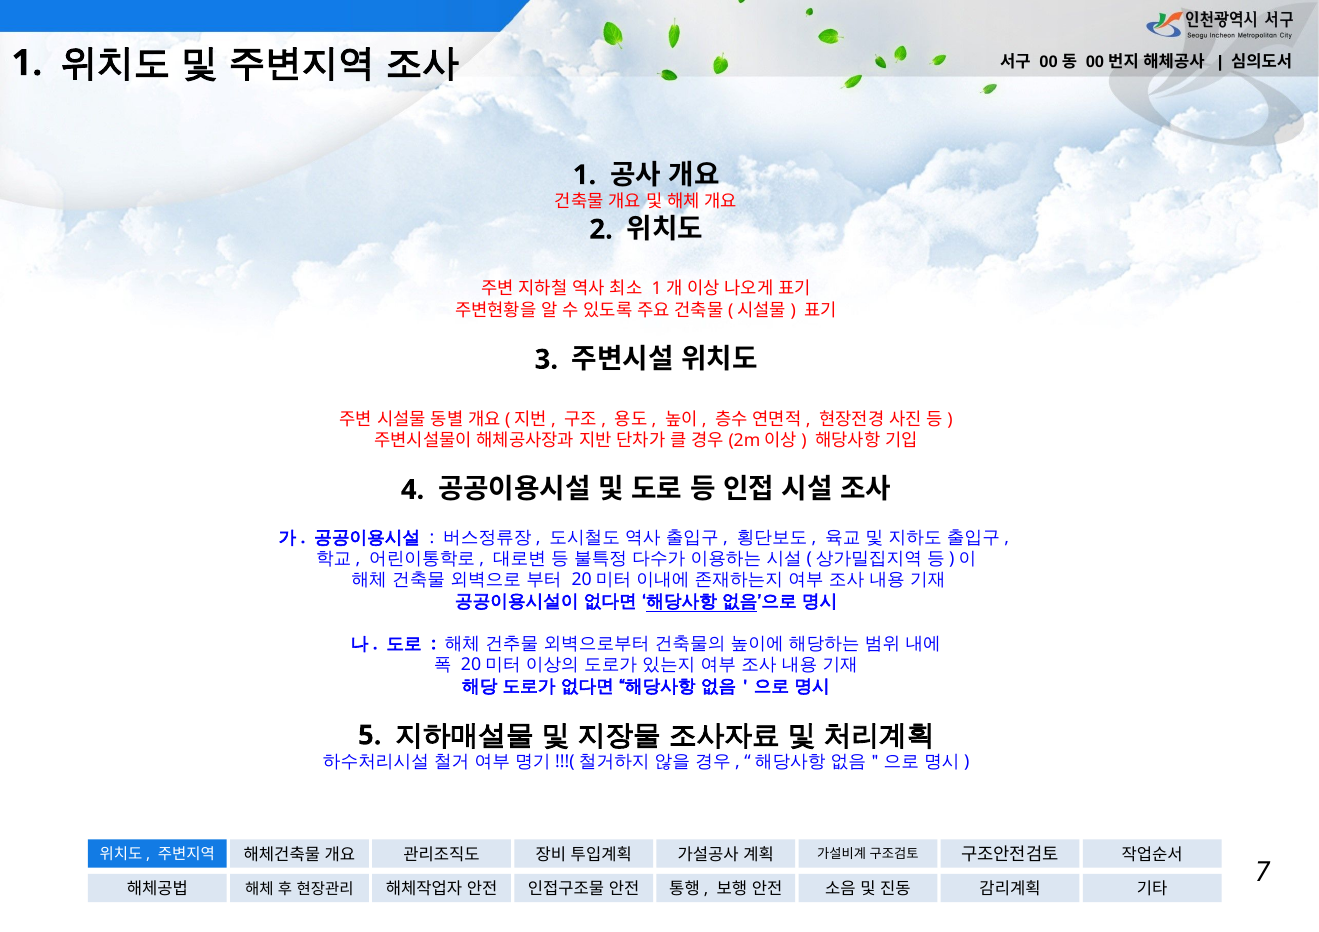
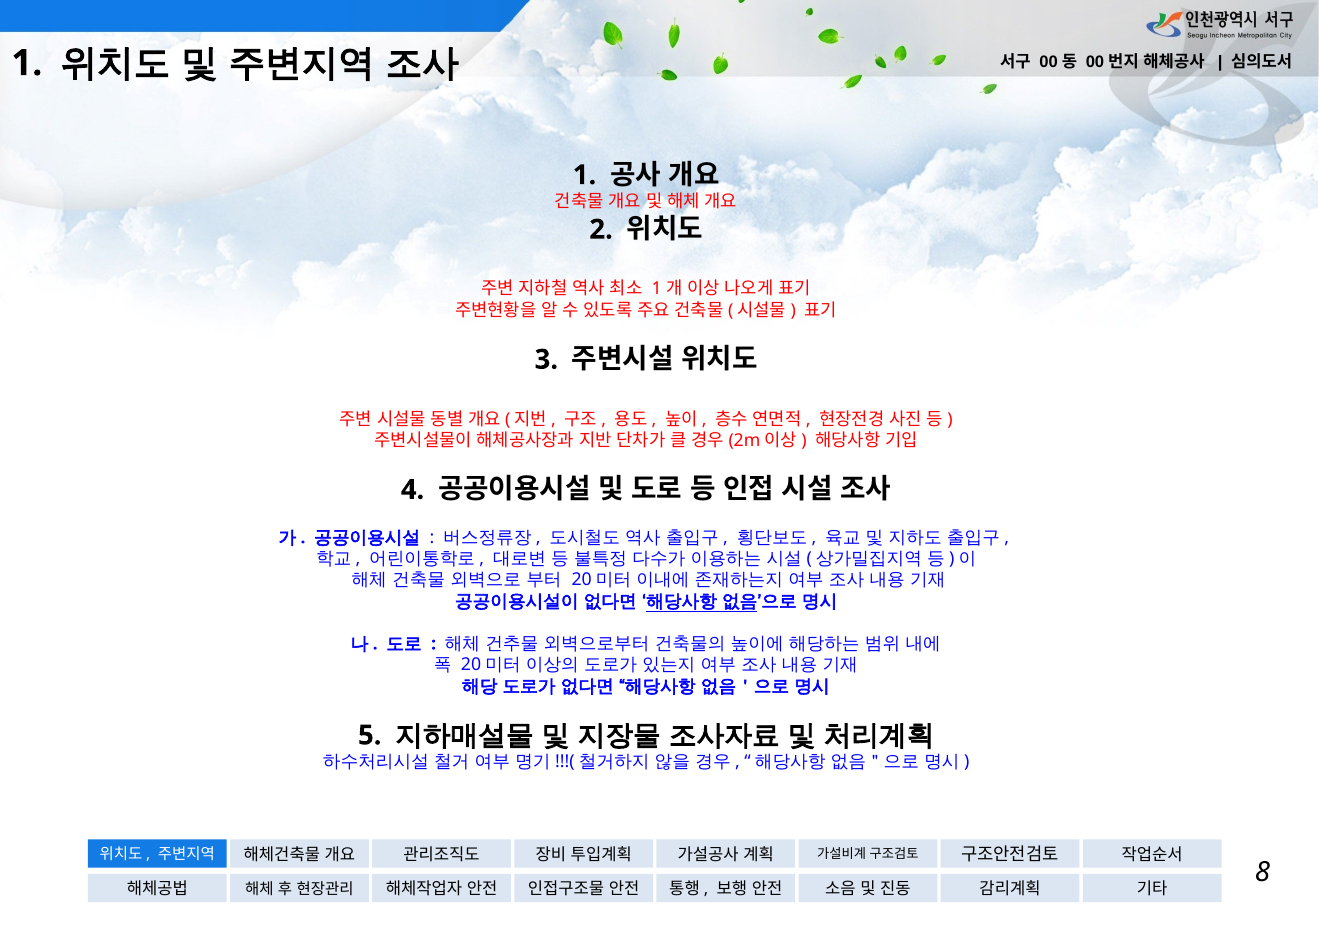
7: 7 -> 8 (1262, 873)
